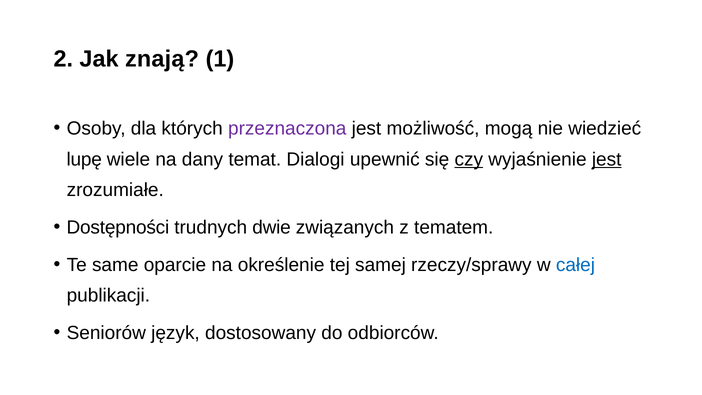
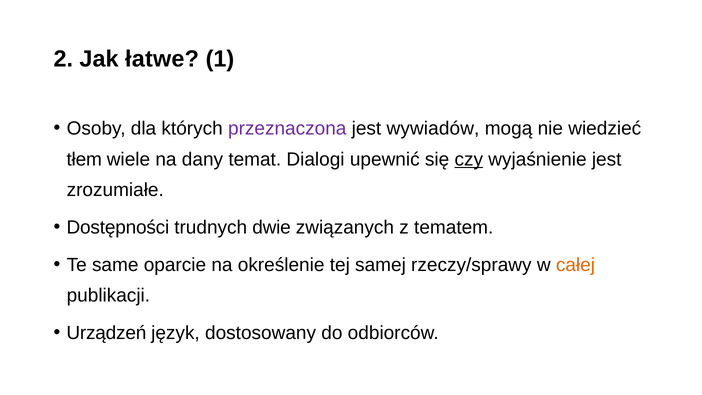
znają: znają -> łatwe (162, 59)
możliwość: możliwość -> wywiadów (433, 128)
lupę: lupę -> tłem (84, 159)
jest underline: present -> none (607, 159)
całej colour: blue -> orange (575, 265)
Seniorów: Seniorów -> Urządzeń (106, 333)
